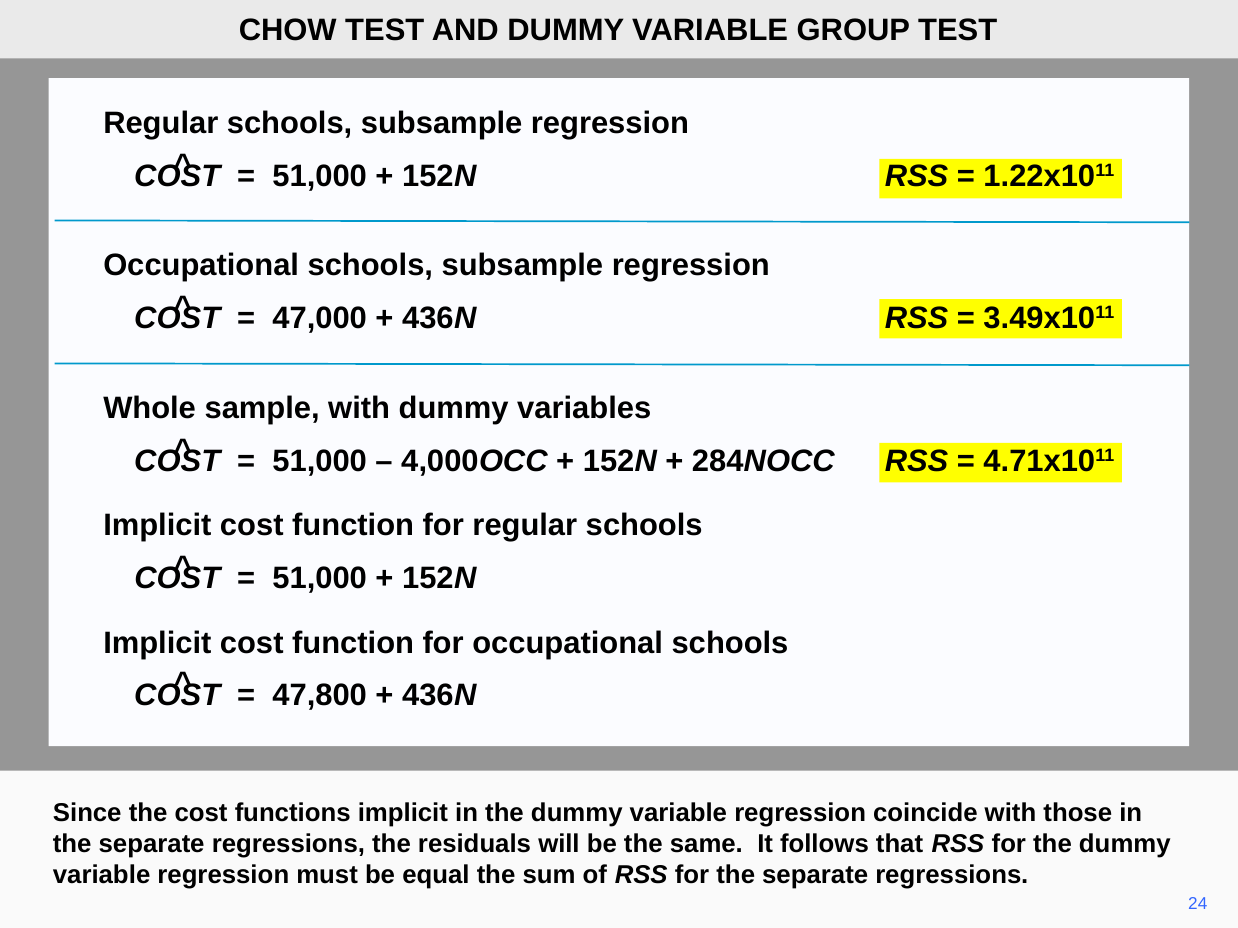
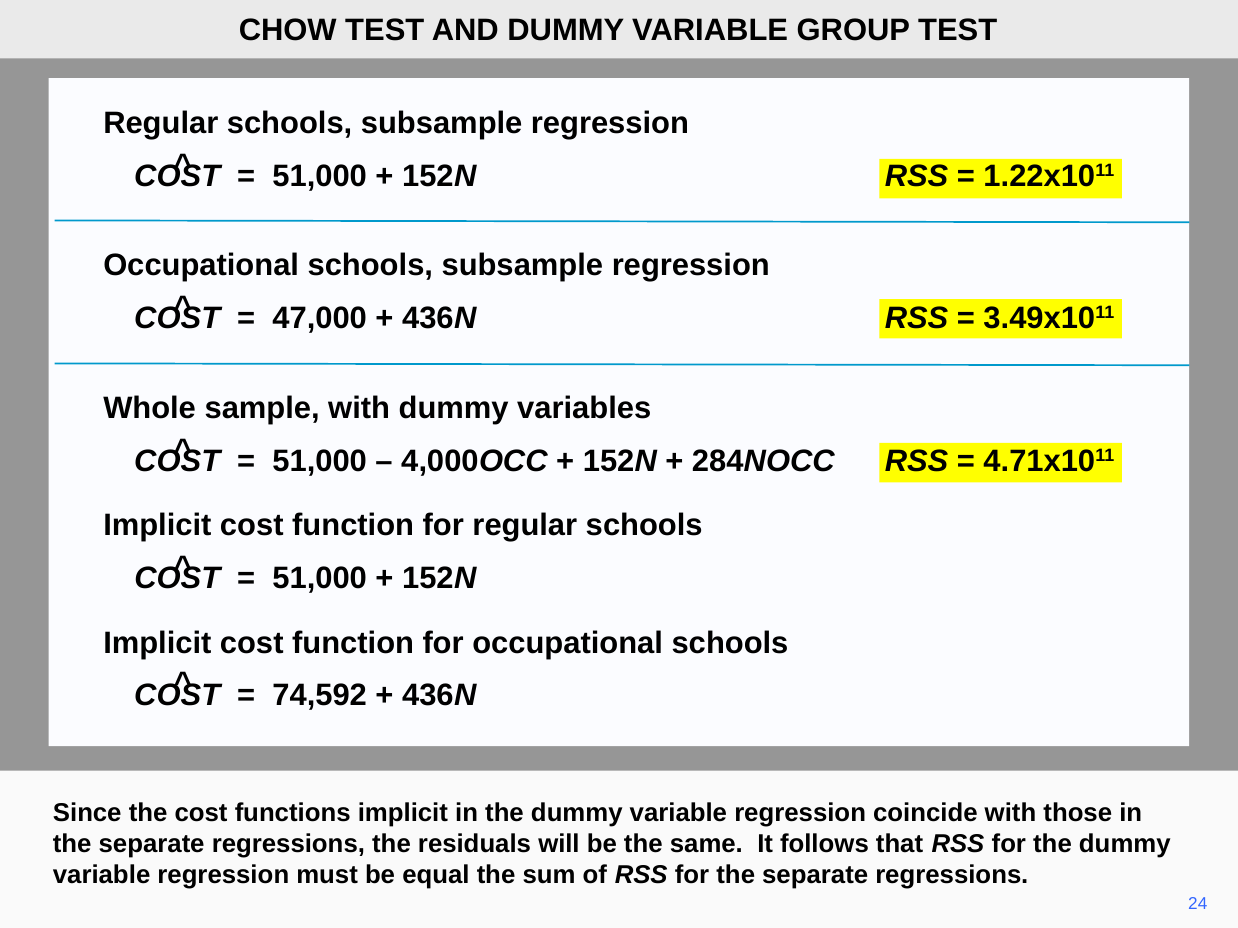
47,800: 47,800 -> 74,592 (320, 696)
